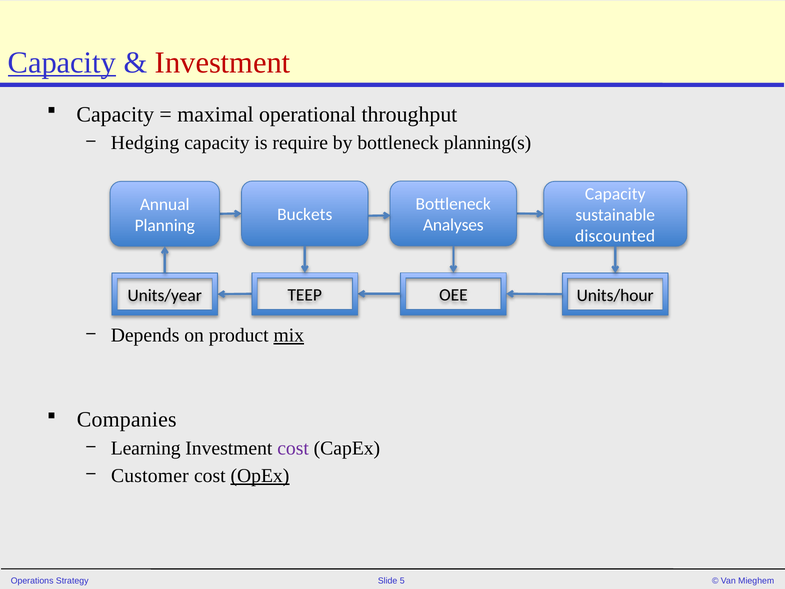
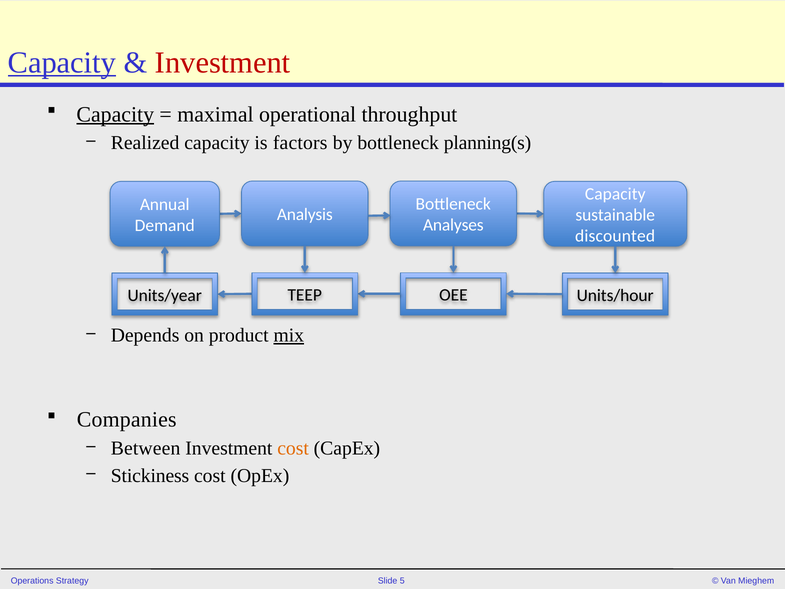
Capacity underline: none -> present (115, 114)
Hedging: Hedging -> Realized (145, 143)
require: require -> factors (300, 143)
Buckets: Buckets -> Analysis (305, 215)
Planning: Planning -> Demand (165, 225)
Learning: Learning -> Between (146, 448)
cost colour: purple -> orange (293, 448)
Customer: Customer -> Stickiness (150, 476)
OpEx underline: present -> none (260, 476)
